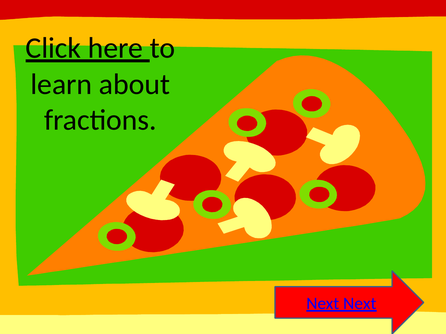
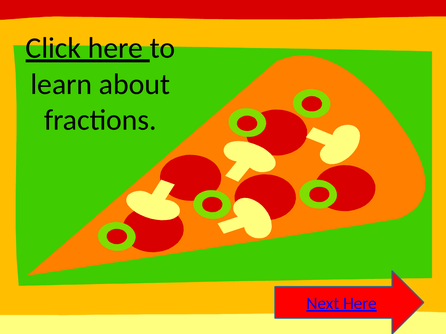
Next Next: Next -> Here (360, 304)
